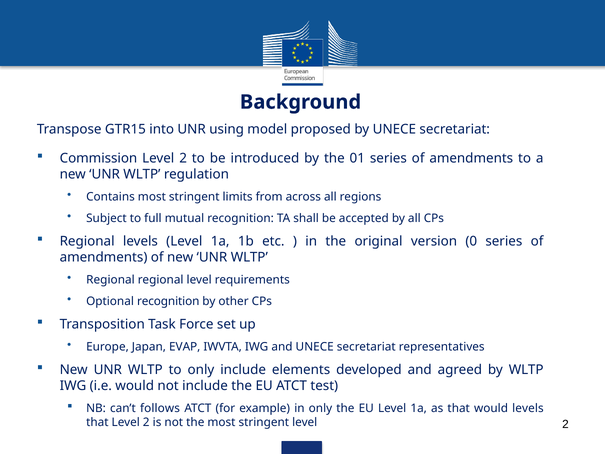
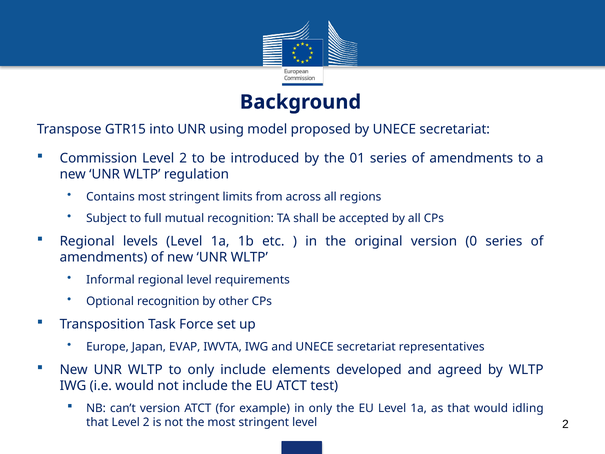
Regional: Regional -> Informal (110, 280)
can’t follows: follows -> version (160, 408)
would levels: levels -> idling (528, 408)
